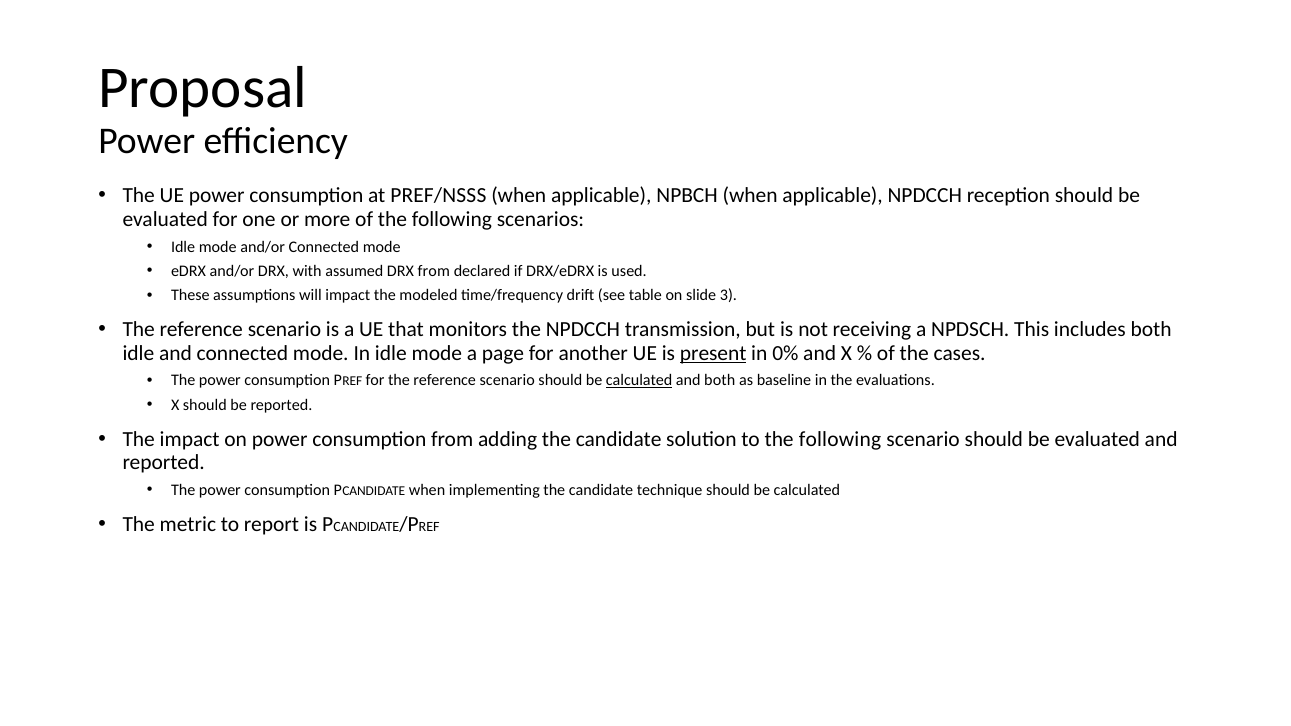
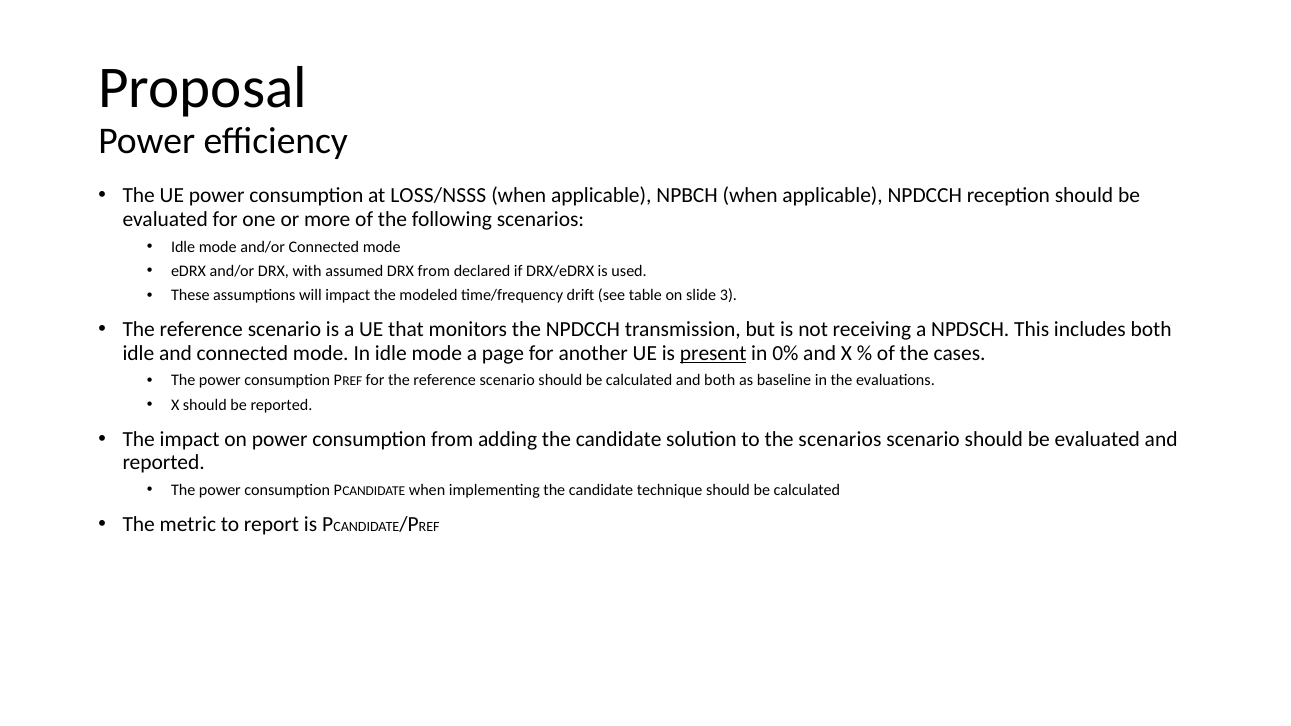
PREF/NSSS: PREF/NSSS -> LOSS/NSSS (438, 196)
calculated underline: present -> none (639, 381)
to the following: following -> scenarios (840, 439)
